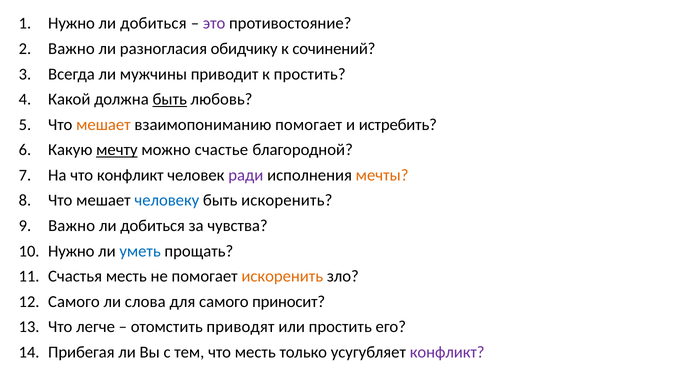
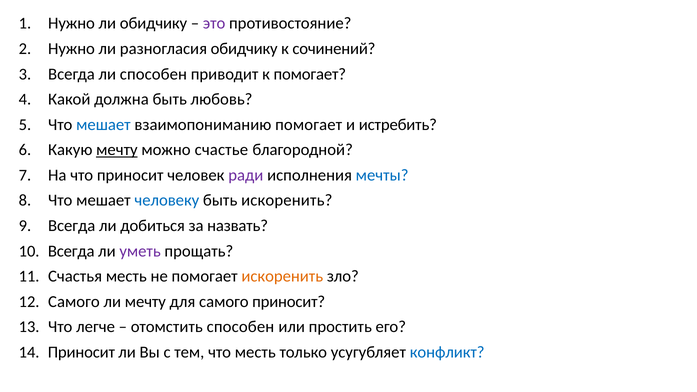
добиться: добиться -> обидчику (154, 23)
Важно: Важно -> Нужно (71, 49)
ли мужчины: мужчины -> способен (153, 74)
к простить: простить -> помогает (310, 74)
быть underline: present -> none (170, 99)
мешает colour: orange -> blue (103, 125)
что конфликт: конфликт -> приносит (130, 175)
мечты colour: orange -> blue (382, 175)
Важно: Важно -> Всегда (72, 226)
чувства: чувства -> назвать (238, 226)
Нужно: Нужно -> Всегда (71, 251)
уметь colour: blue -> purple (140, 251)
ли слова: слова -> мечту (145, 302)
отомстить приводят: приводят -> способен (240, 327)
Прибегая: Прибегая -> Приносит (81, 352)
конфликт colour: purple -> blue (447, 352)
